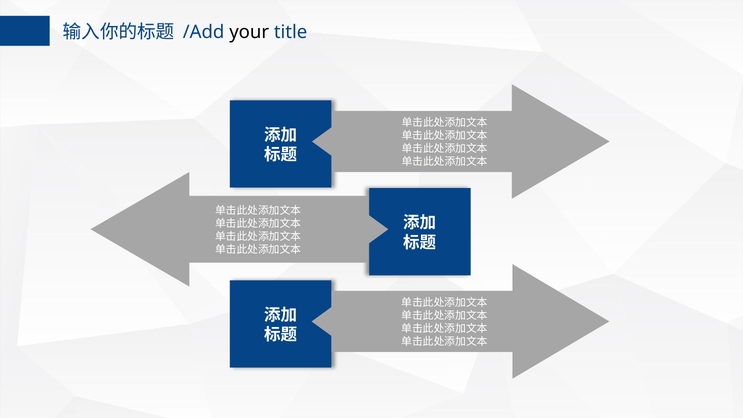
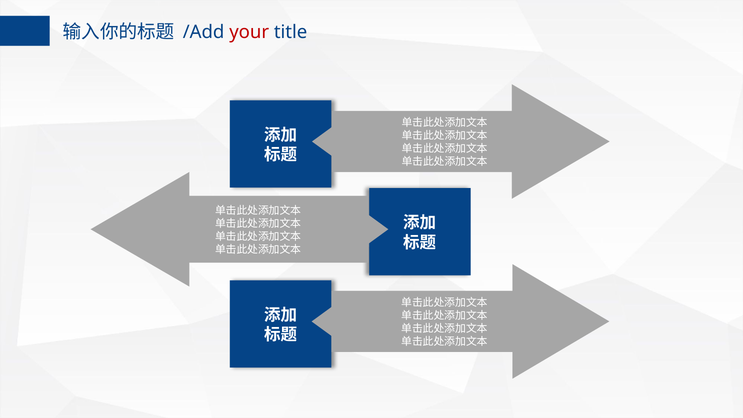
your colour: black -> red (249, 32)
